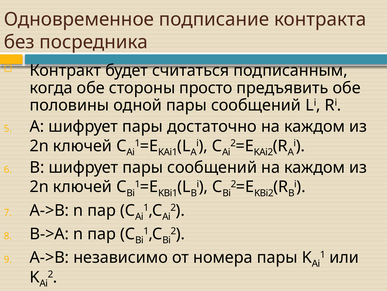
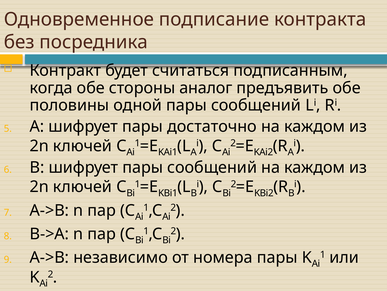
просто: просто -> аналог (206, 88)
